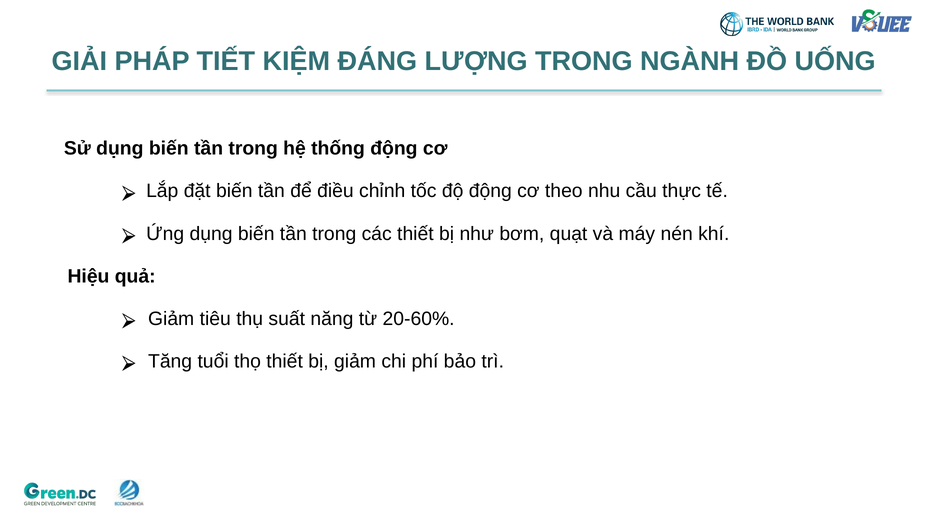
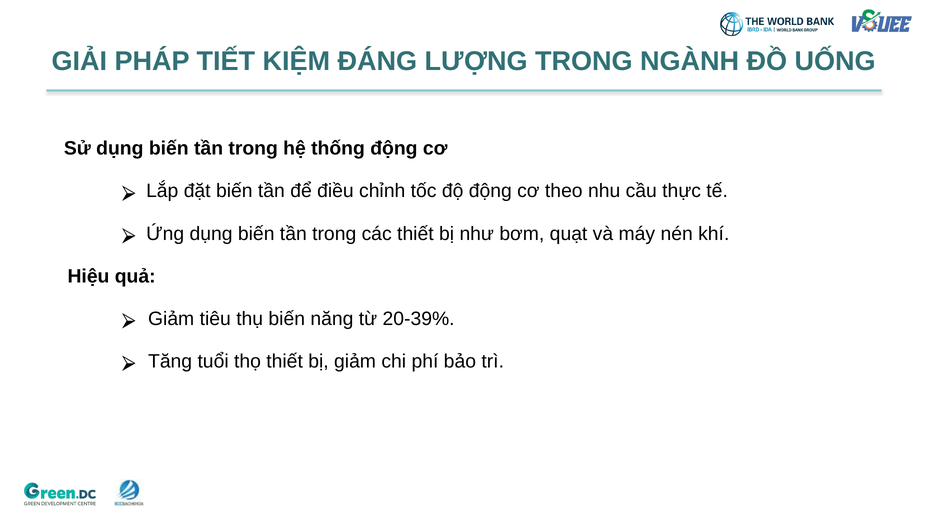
thụ suất: suất -> biến (287, 319)
20-60%: 20-60% -> 20-39% (419, 319)
